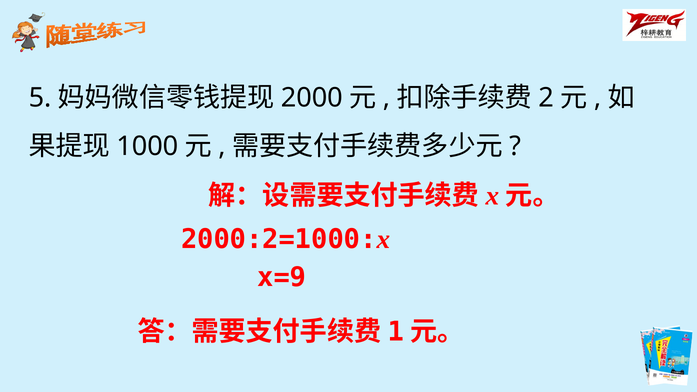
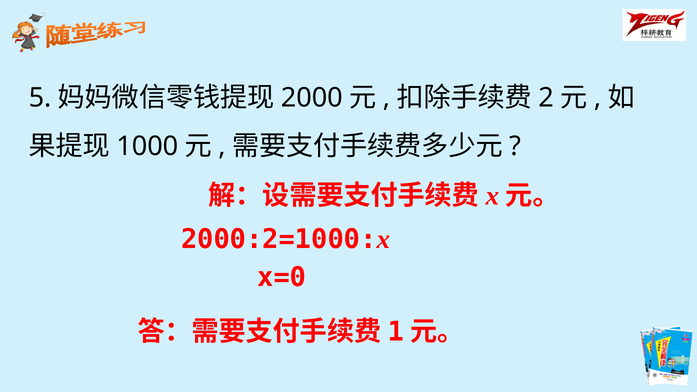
x=9: x=9 -> x=0 (282, 277)
